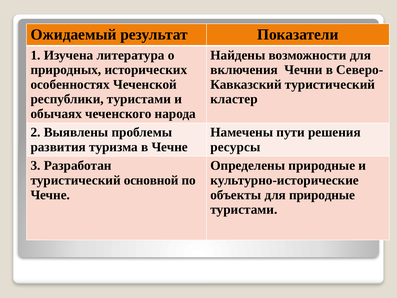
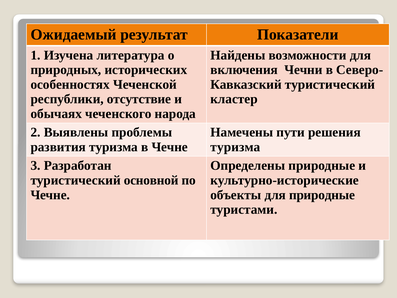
республики туристами: туристами -> отсутствие (139, 99)
ресурсы: ресурсы -> туризма (235, 147)
